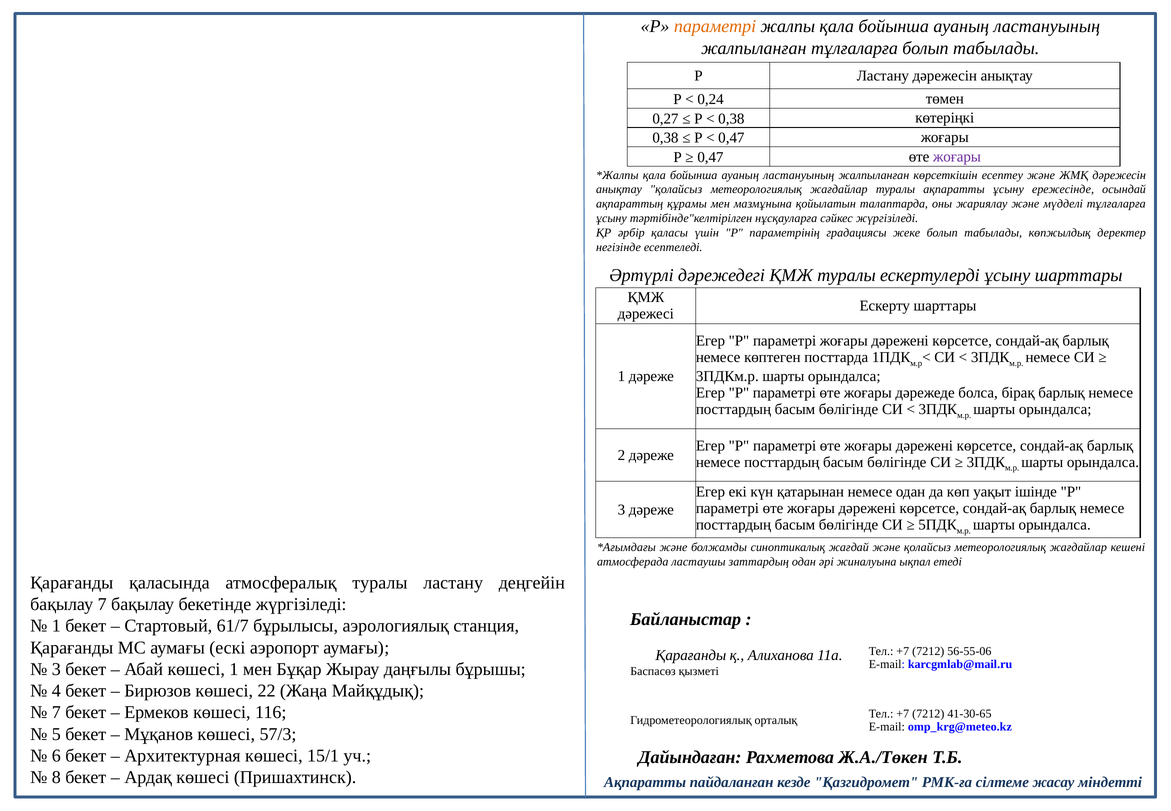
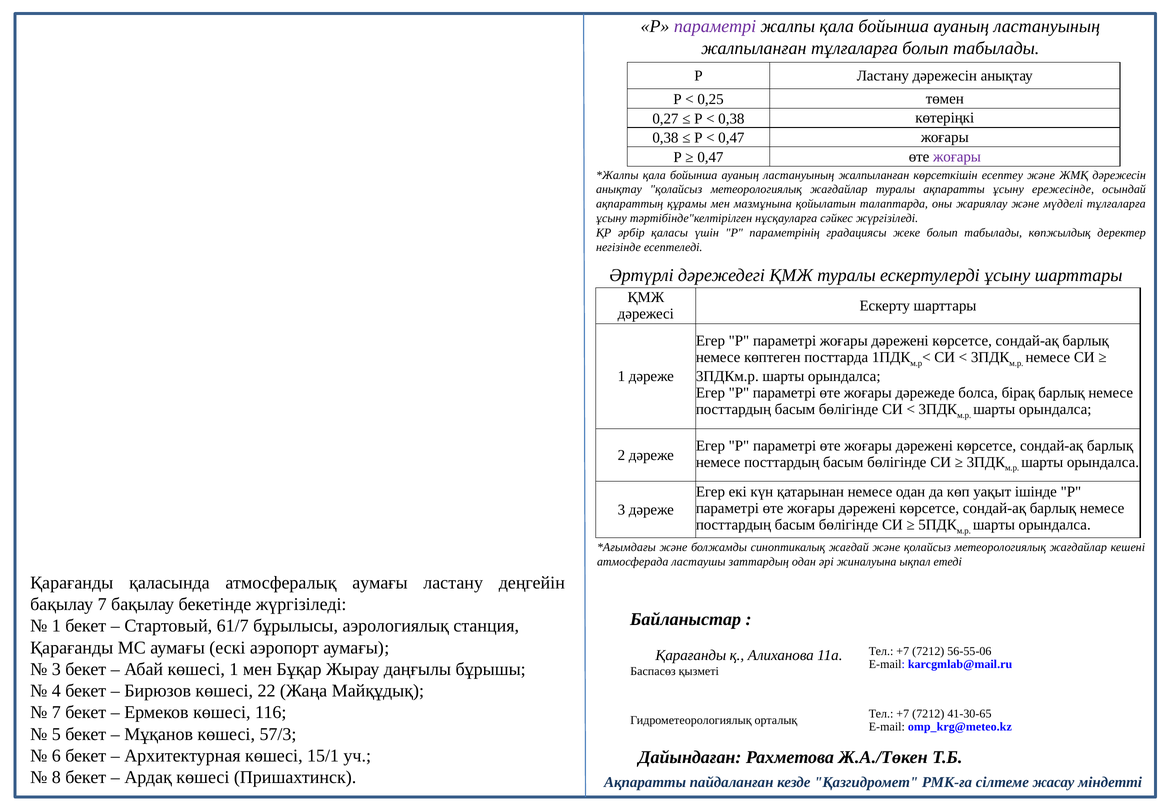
параметрі colour: orange -> purple (715, 26)
0,24: 0,24 -> 0,25 (711, 99)
атмосфералық туралы: туралы -> аумағы (380, 583)
